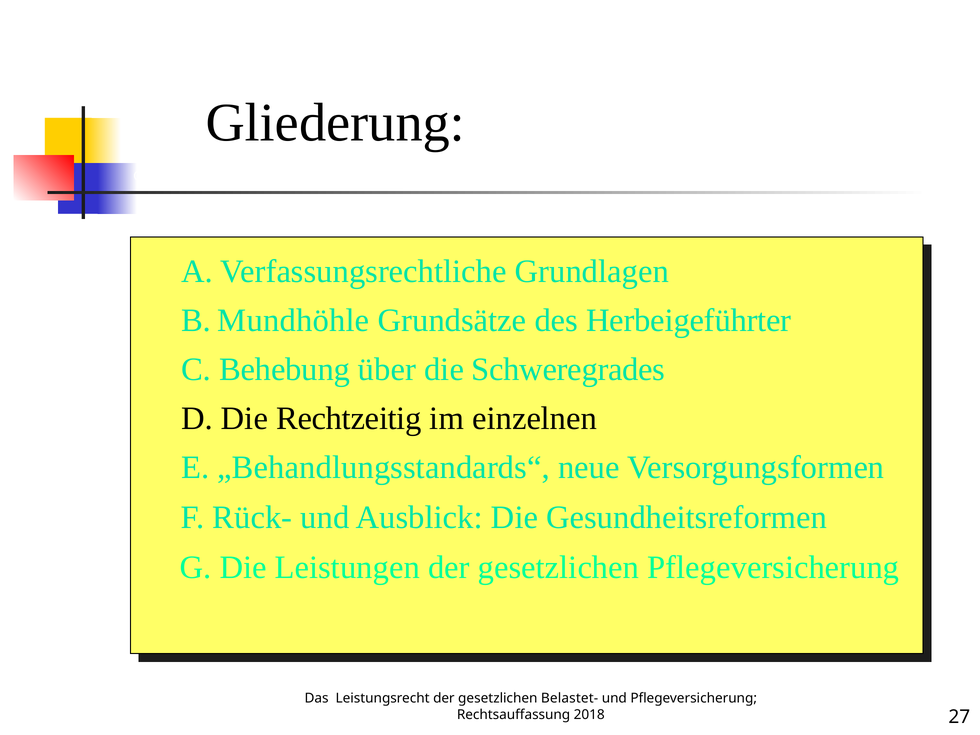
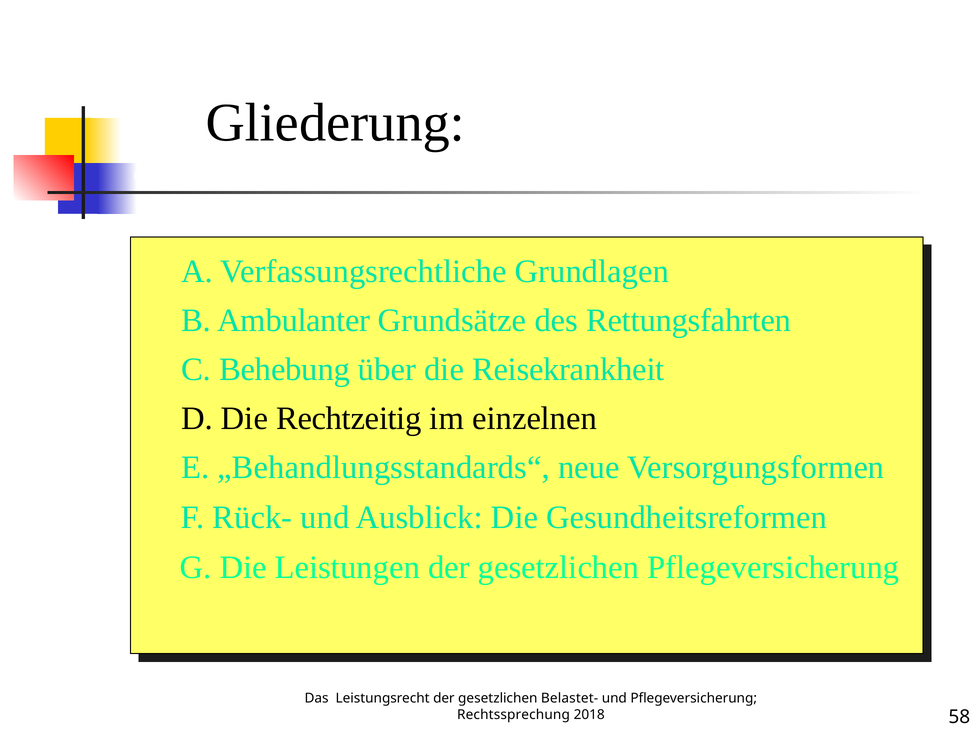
Mundhöhle: Mundhöhle -> Ambulanter (294, 321)
Herbeigeführter: Herbeigeführter -> Rettungsfahrten (689, 321)
Schweregrades: Schweregrades -> Reisekrankheit (568, 370)
Rechtsauffassung: Rechtsauffassung -> Rechtssprechung (513, 715)
27: 27 -> 58 (959, 717)
